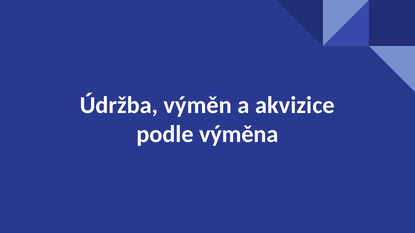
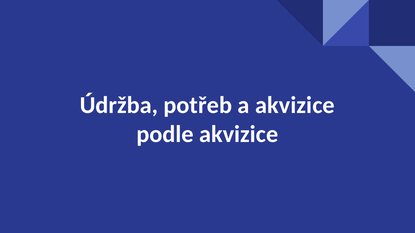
výměn: výměn -> potřeb (198, 105)
podle výměna: výměna -> akvizice (239, 134)
